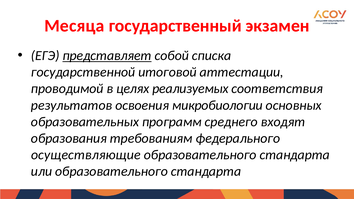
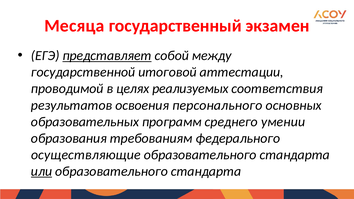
списка: списка -> между (212, 56)
микробиологии: микробиологии -> персонального (217, 105)
входят: входят -> умении (283, 122)
или underline: none -> present (42, 171)
